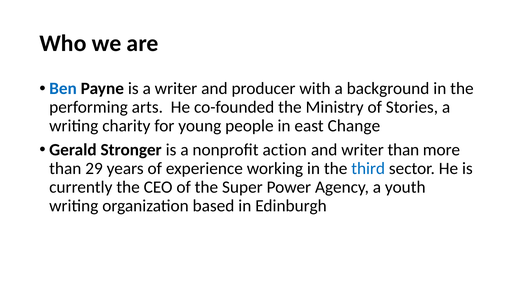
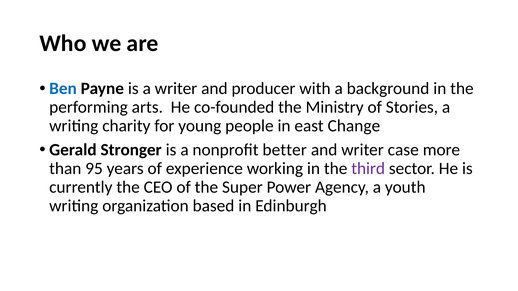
action: action -> better (285, 150)
writer than: than -> case (403, 150)
29: 29 -> 95 (94, 169)
third colour: blue -> purple (368, 169)
